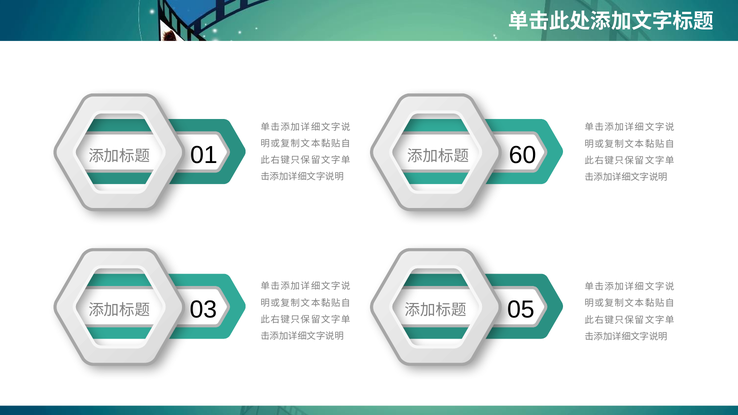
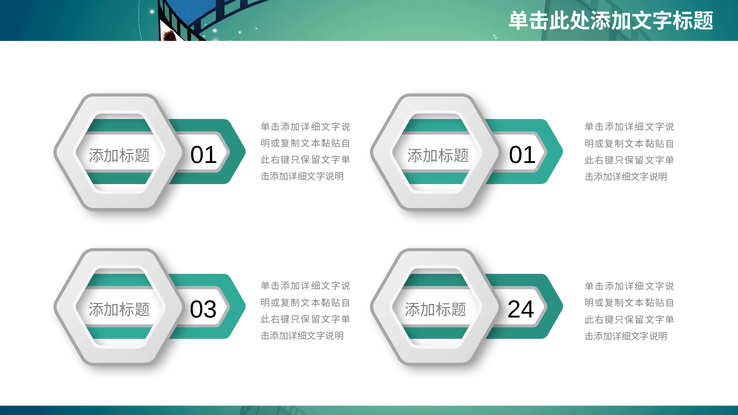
01 60: 60 -> 01 (523, 155)
05: 05 -> 24 (521, 310)
